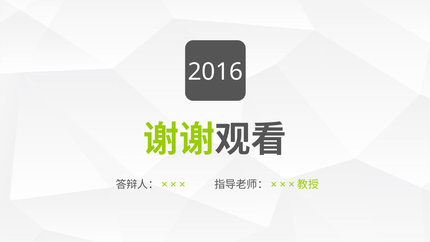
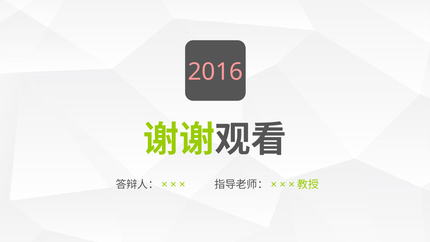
2016 colour: white -> pink (215, 72)
